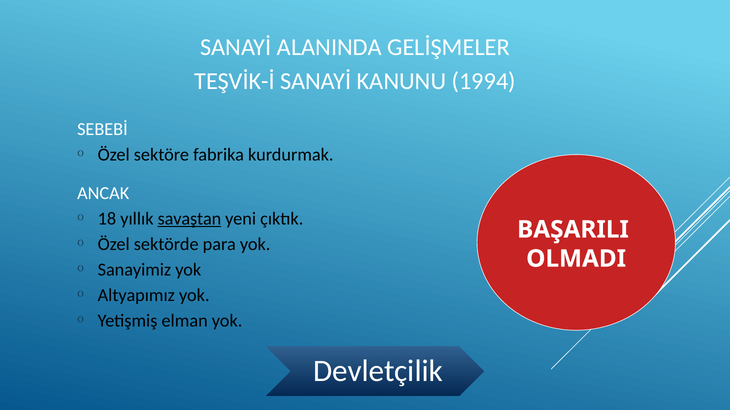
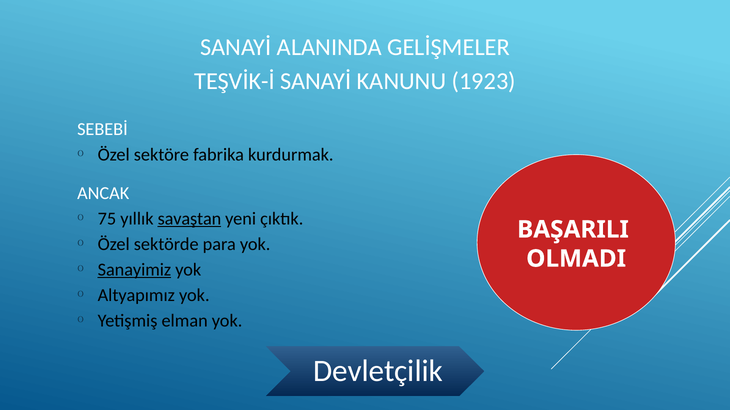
1994: 1994 -> 1923 (484, 82)
18: 18 -> 75 (107, 219)
Sanayimiz underline: none -> present (134, 270)
